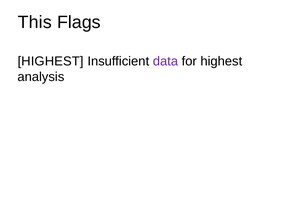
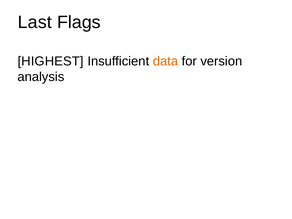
This: This -> Last (35, 22)
data colour: purple -> orange (165, 61)
for highest: highest -> version (221, 61)
